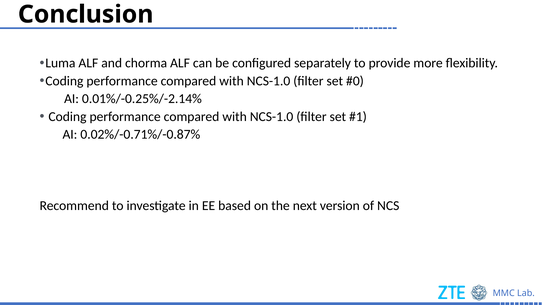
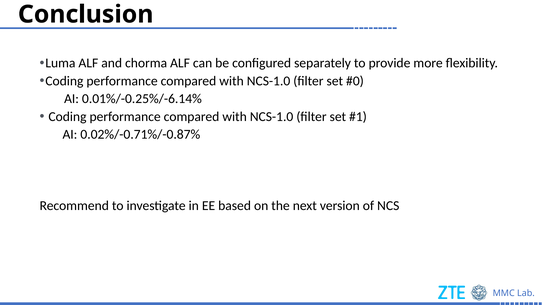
0.01%/-0.25%/-2.14%: 0.01%/-0.25%/-2.14% -> 0.01%/-0.25%/-6.14% (142, 99)
